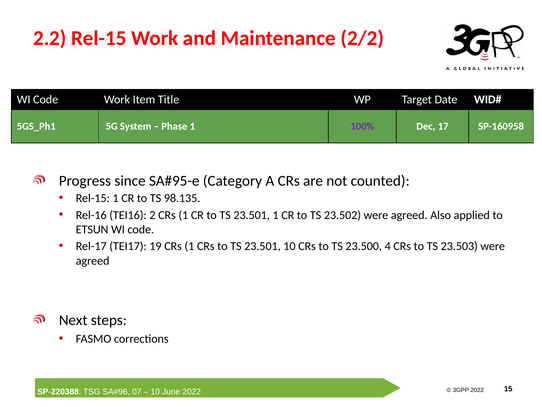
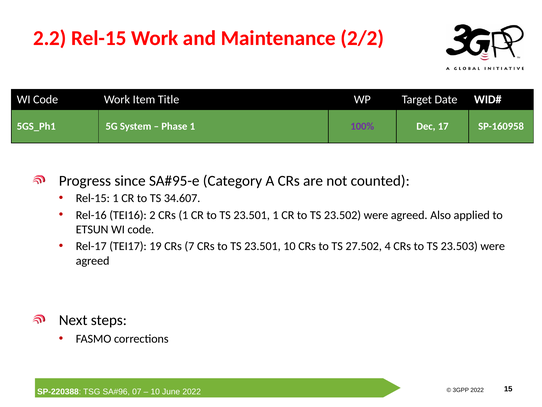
98.135: 98.135 -> 34.607 (182, 198)
19 CRs 1: 1 -> 7 (189, 246)
23.500: 23.500 -> 27.502 (364, 246)
